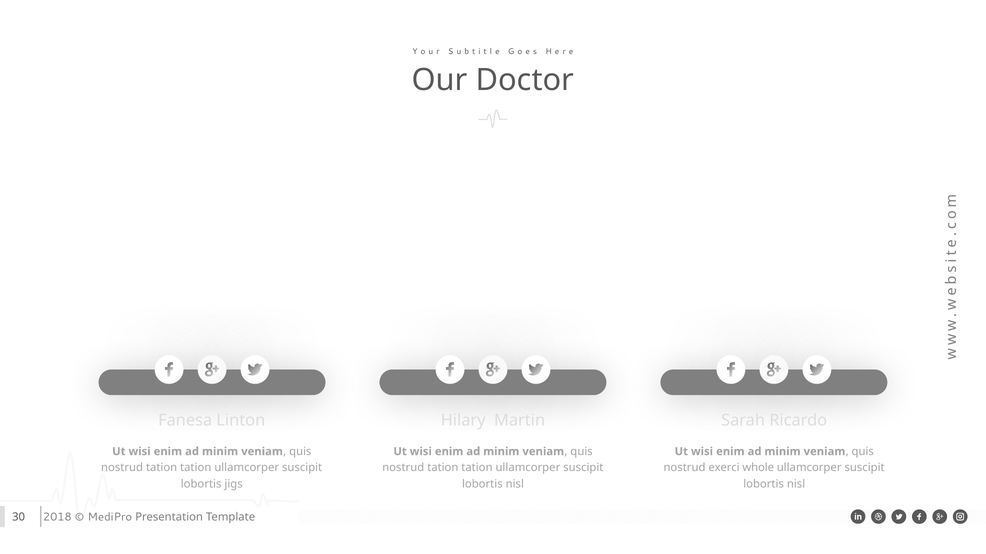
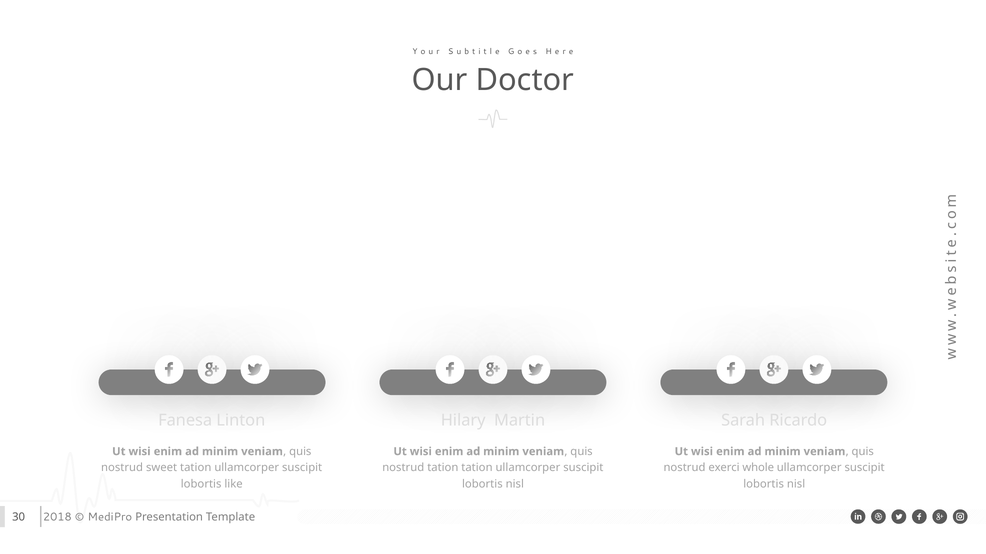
tation: tation -> sweet (162, 468)
jigs: jigs -> like (234, 485)
